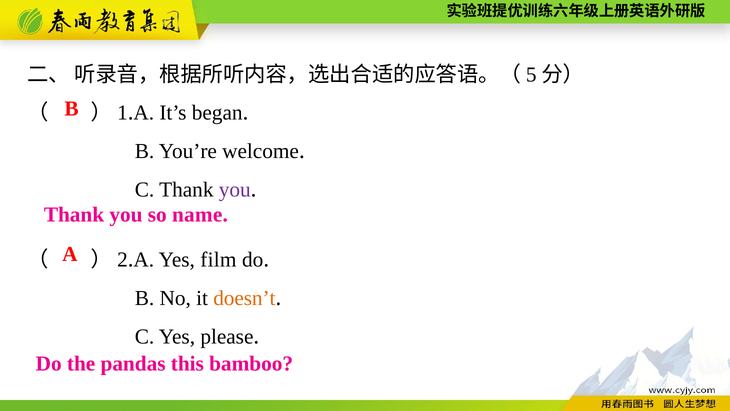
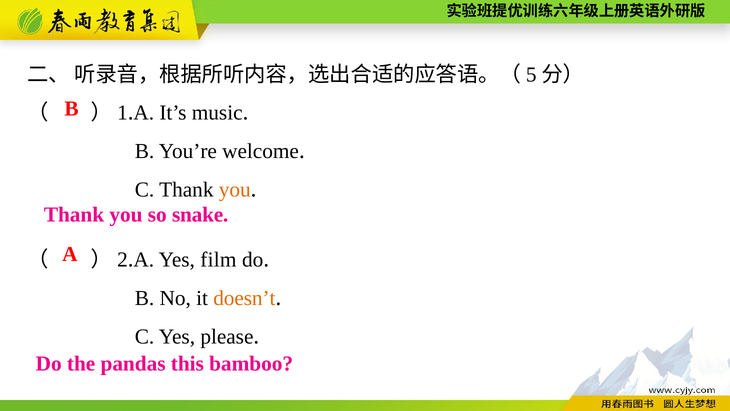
began: began -> music (217, 113)
you colour: purple -> orange (235, 190)
name: name -> snake (200, 214)
